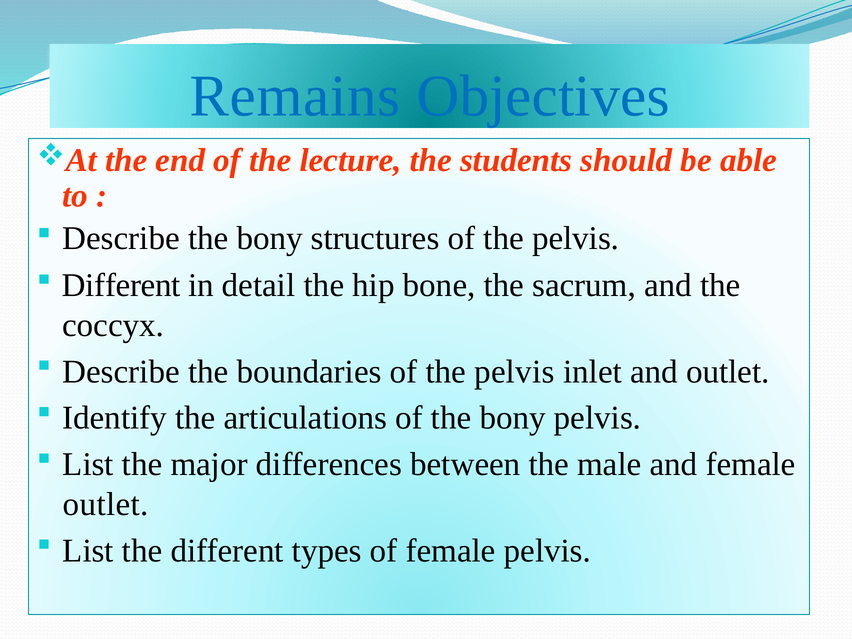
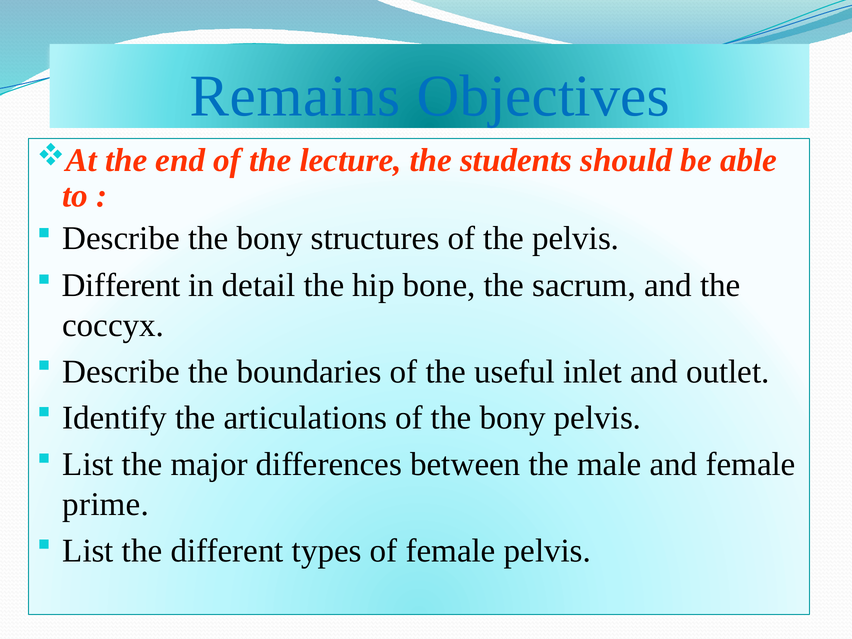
boundaries of the pelvis: pelvis -> useful (515, 372)
outlet: outlet -> prime (106, 504)
